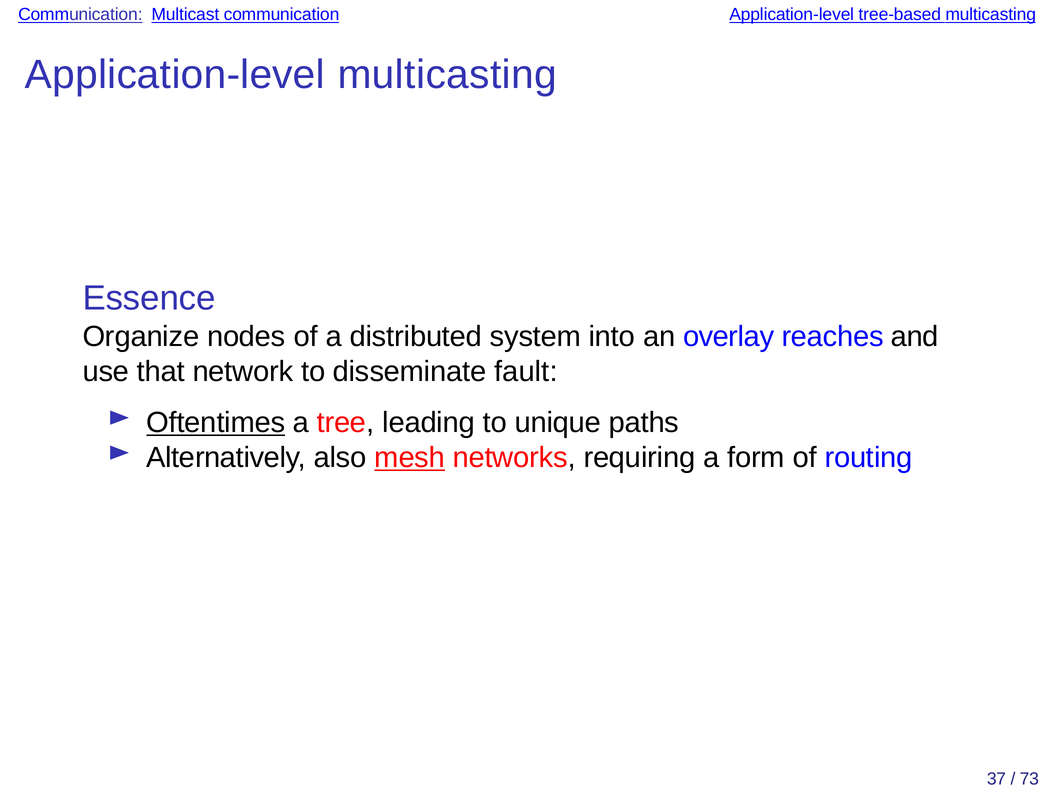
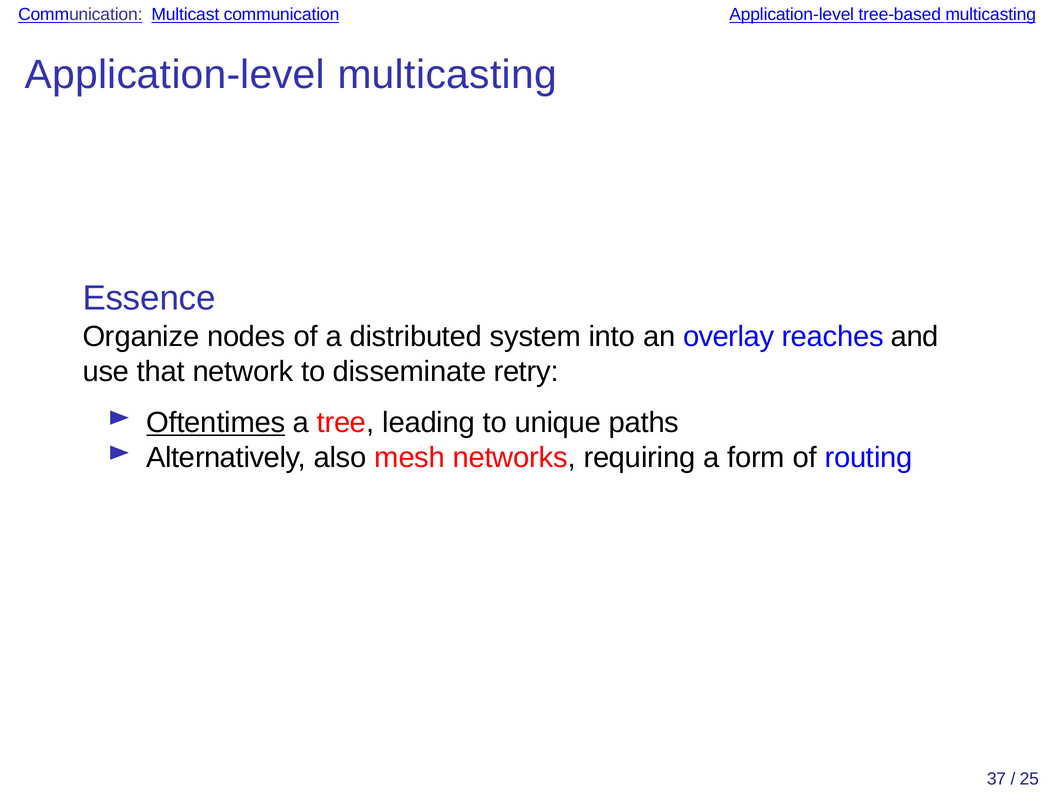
fault: fault -> retry (526, 372)
mesh underline: present -> none (410, 458)
73: 73 -> 25 (1029, 779)
